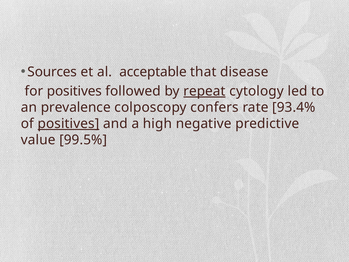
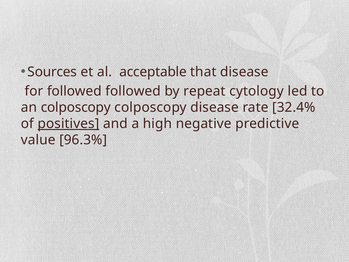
for positives: positives -> followed (74, 91)
repeat underline: present -> none (204, 91)
an prevalence: prevalence -> colposcopy (76, 107)
colposcopy confers: confers -> disease (215, 107)
93.4%: 93.4% -> 32.4% (294, 107)
99.5%: 99.5% -> 96.3% (83, 140)
